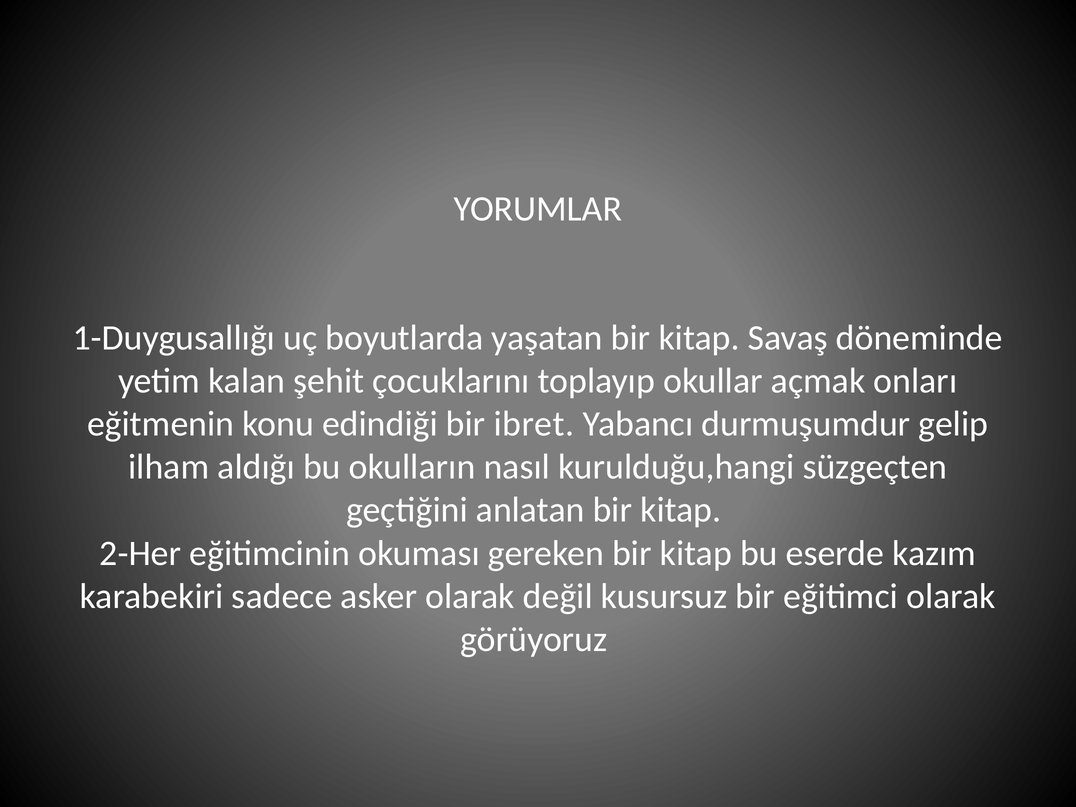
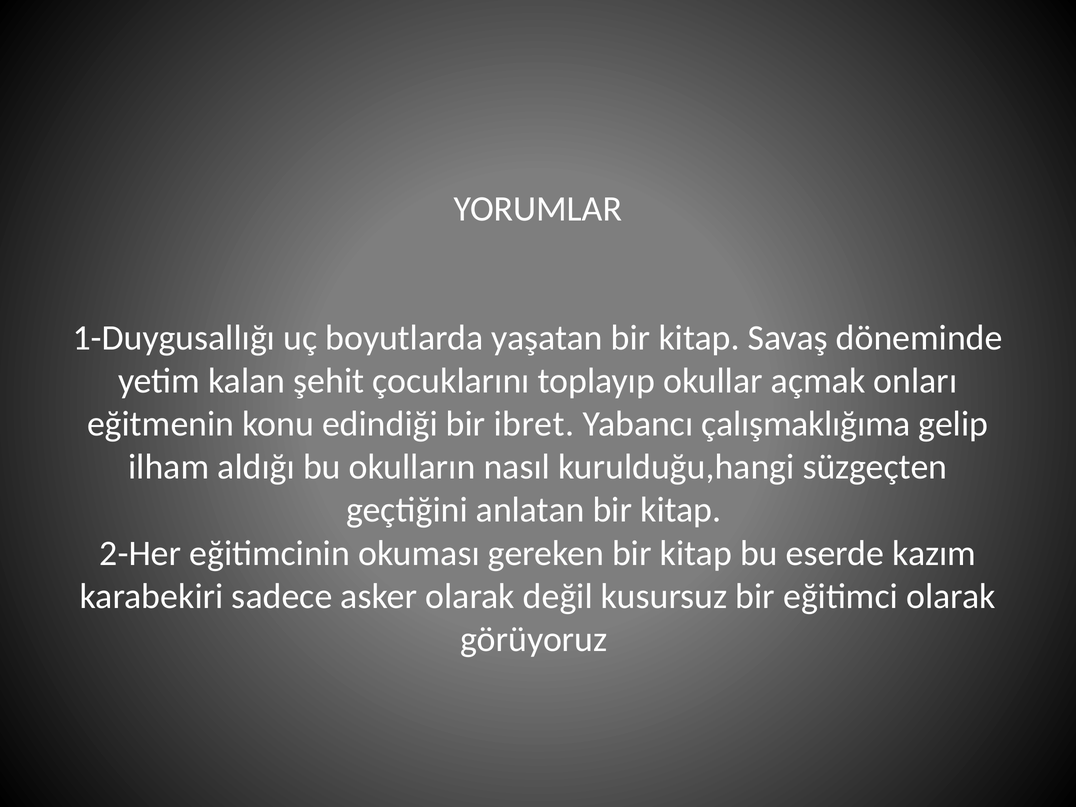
durmuşumdur: durmuşumdur -> çalışmaklığıma (806, 424)
